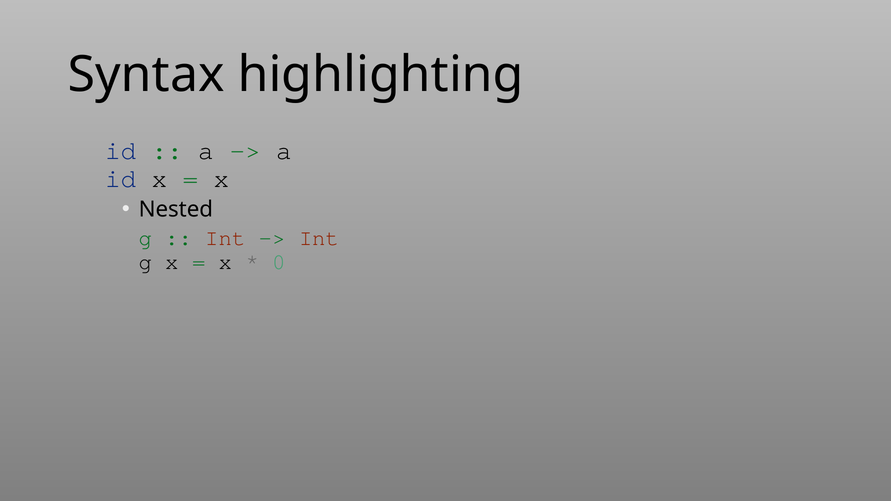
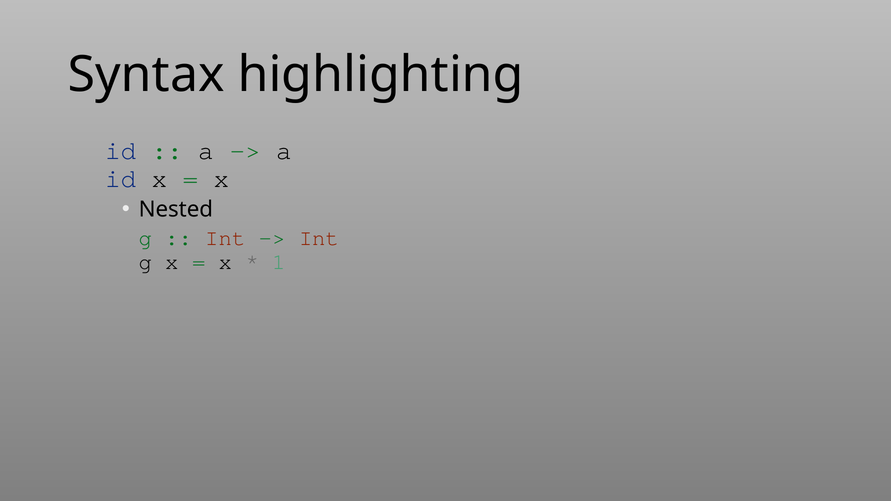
0: 0 -> 1 (279, 262)
